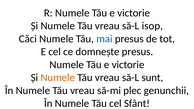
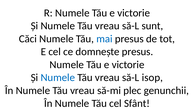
isop: isop -> sunt (152, 26)
Numele colour: orange -> blue (58, 78)
sunt: sunt -> isop (152, 78)
